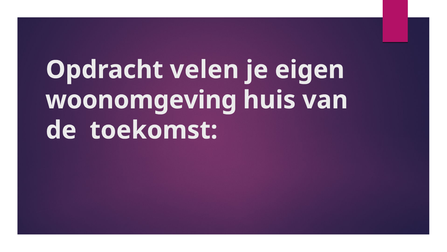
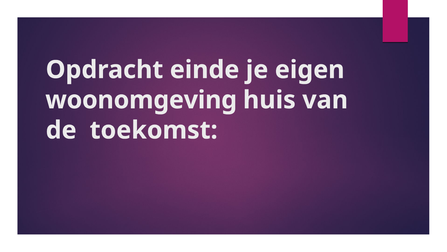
velen: velen -> einde (205, 70)
